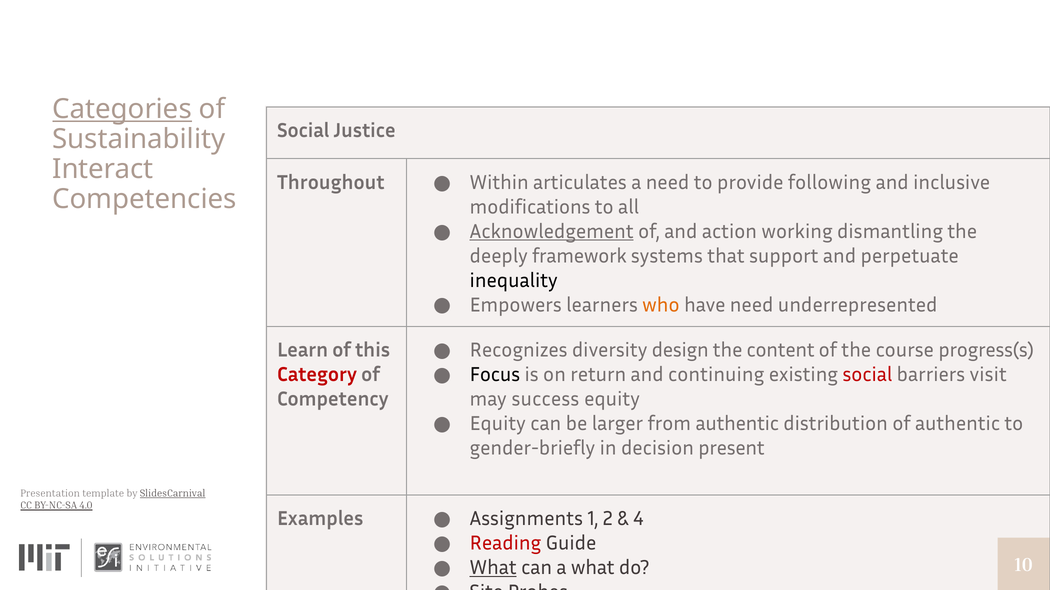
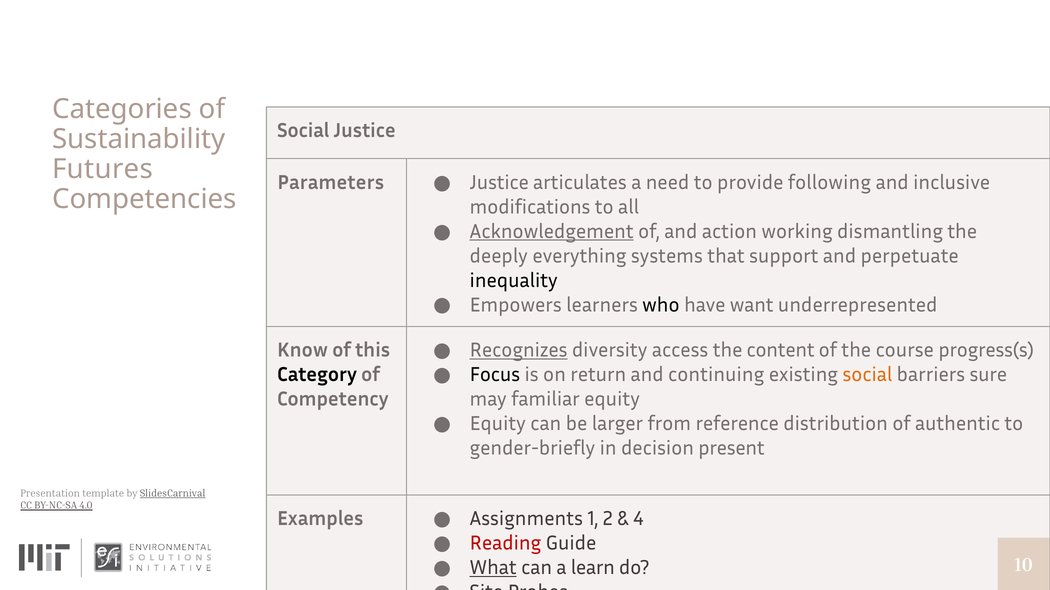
Categories underline: present -> none (122, 109)
Interact: Interact -> Futures (103, 169)
Throughout: Throughout -> Parameters (331, 183)
Within: Within -> Justice (499, 183)
framework: framework -> everything (579, 256)
who colour: orange -> black (661, 305)
have need: need -> want (752, 305)
Recognizes underline: none -> present (519, 351)
design: design -> access (680, 351)
Learn: Learn -> Know (303, 351)
social colour: red -> orange (867, 375)
visit: visit -> sure (988, 375)
Category colour: red -> black (317, 375)
success: success -> familiar (545, 400)
from authentic: authentic -> reference (737, 424)
a what: what -> learn (593, 568)
